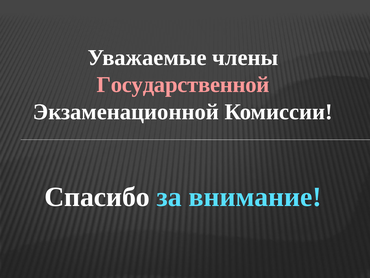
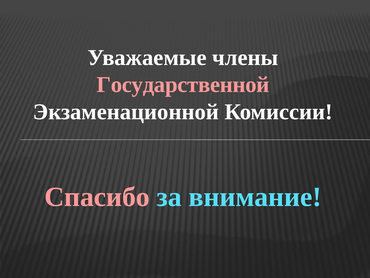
Спасибо colour: white -> pink (97, 196)
